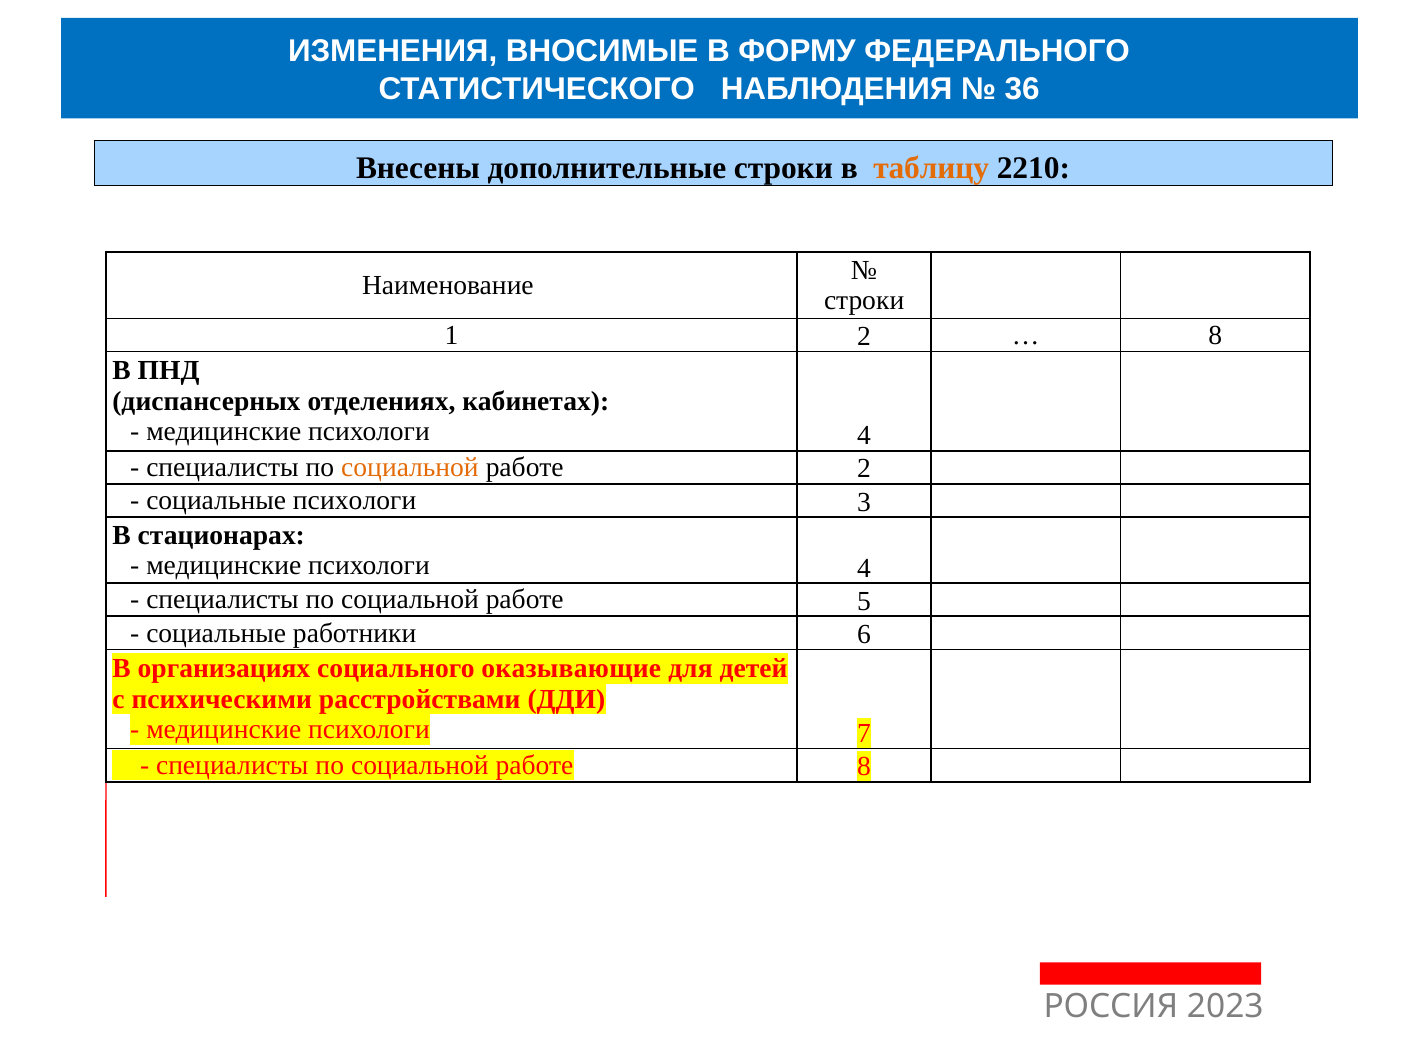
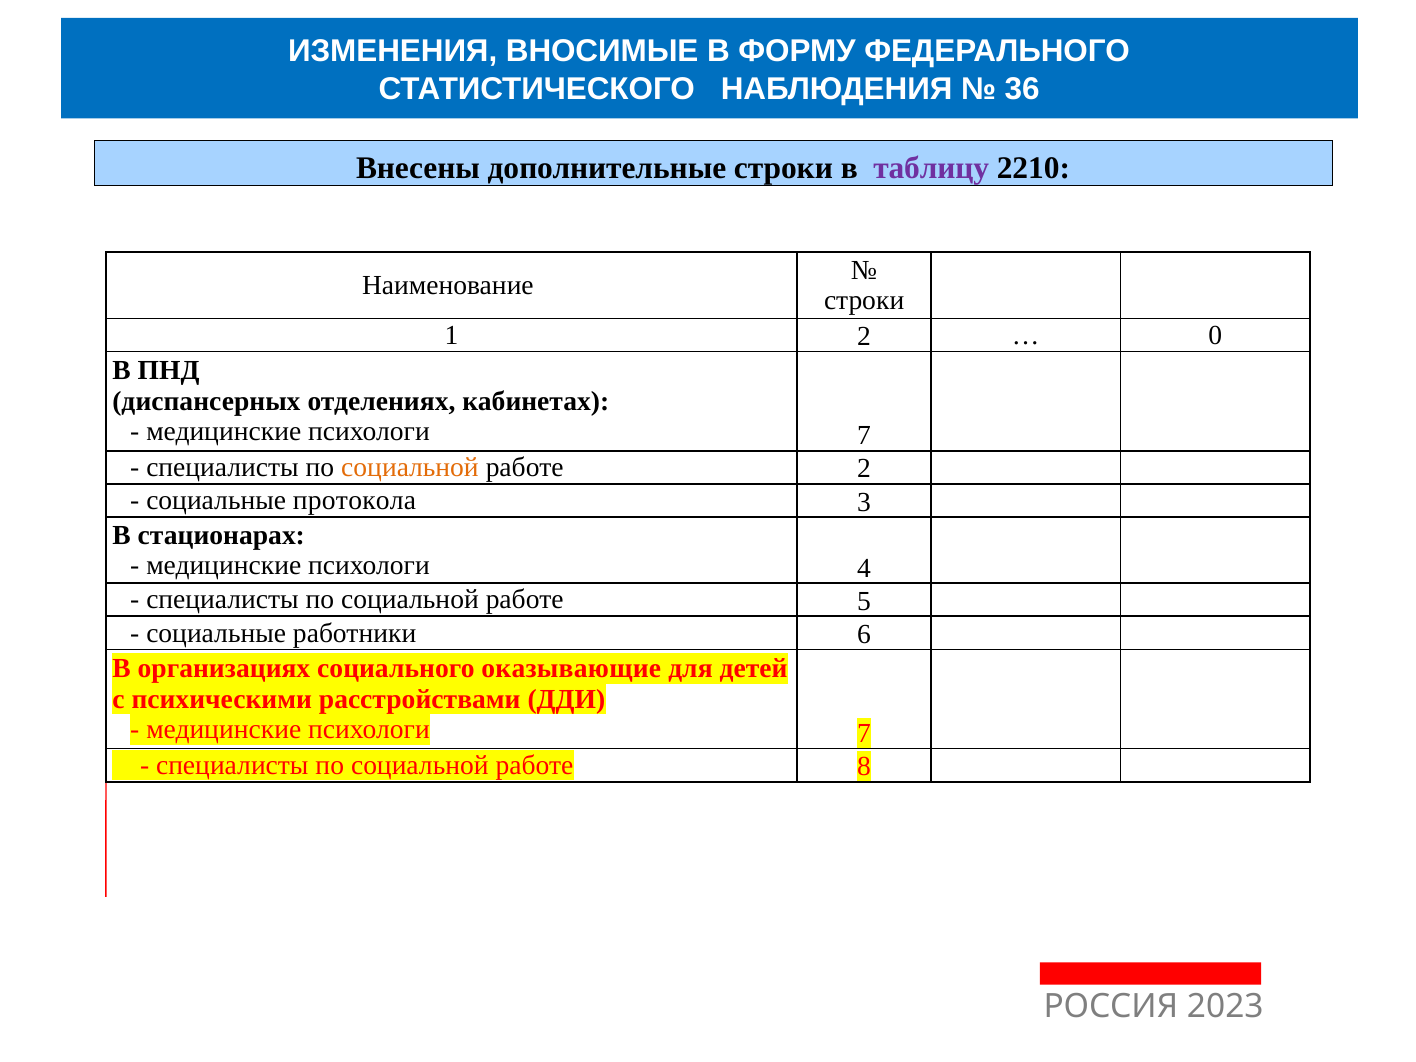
таблицу colour: orange -> purple (931, 168)
8: 8 -> 0 (1215, 335)
4: 4 -> 7 (864, 436)
социальные психологи: психологи -> протокола (355, 501)
